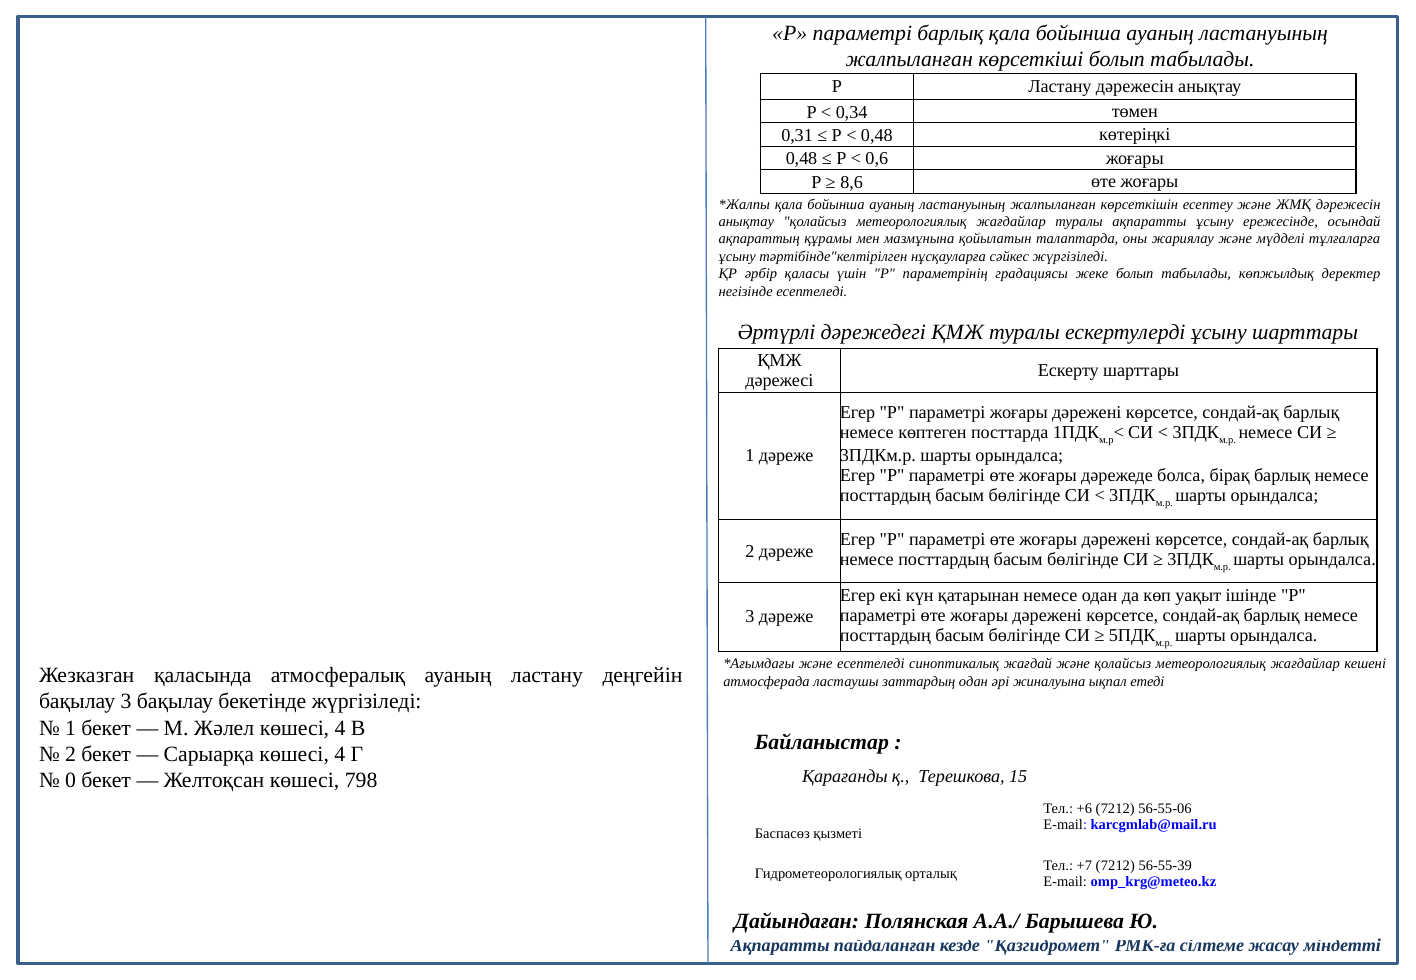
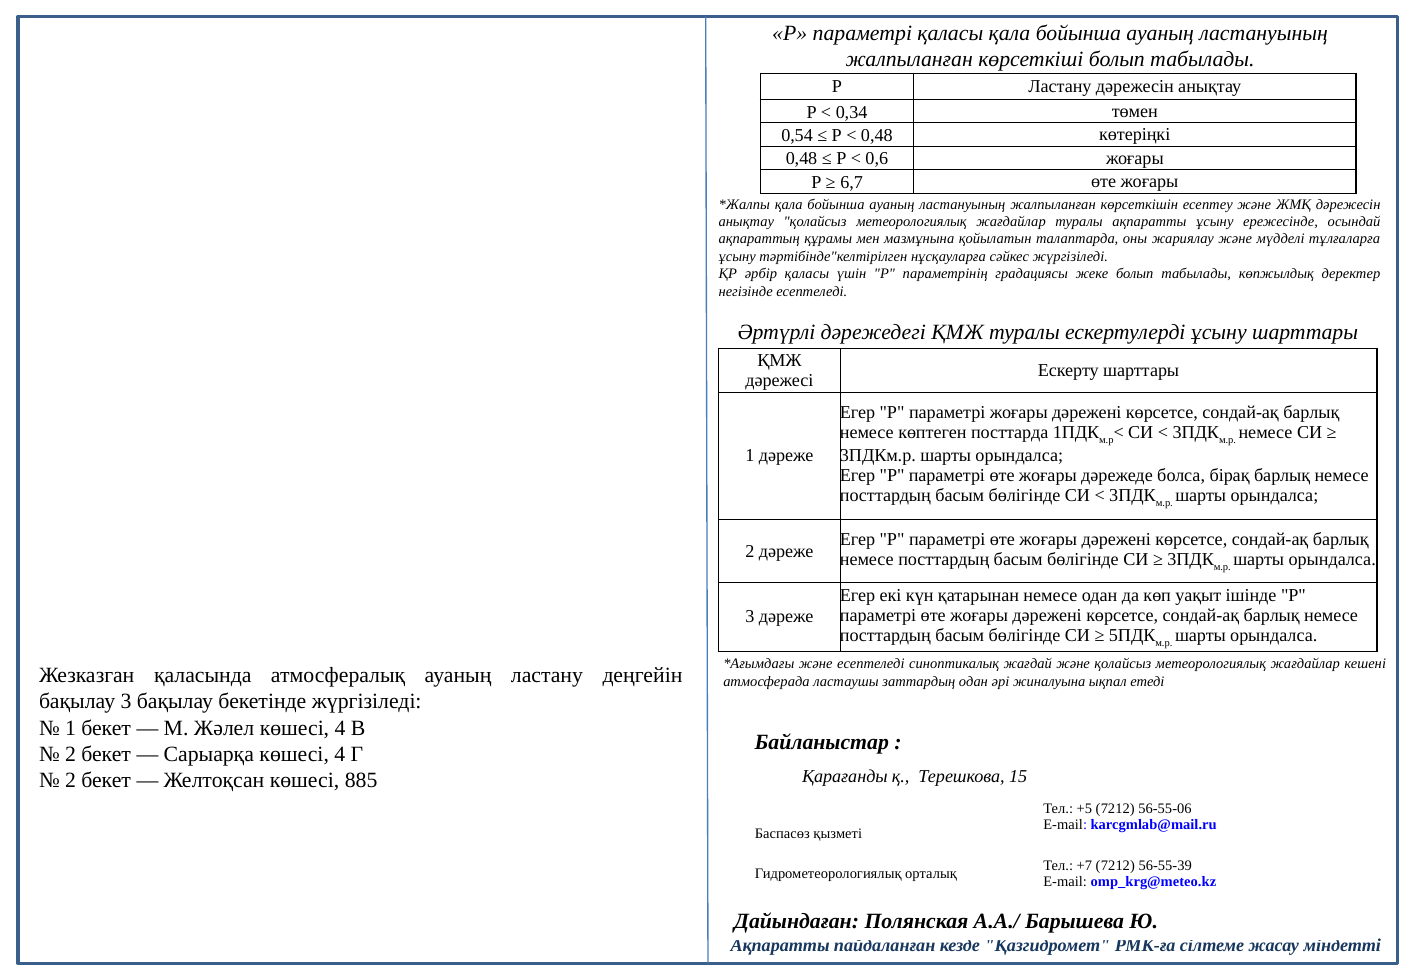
параметрі барлық: барлық -> қаласы (950, 34)
0,31: 0,31 -> 0,54 (797, 135)
8,6: 8,6 -> 6,7 (852, 182)
0: 0 -> 2 (71, 780)
798: 798 -> 885 (361, 780)
+6: +6 -> +5 (1084, 809)
